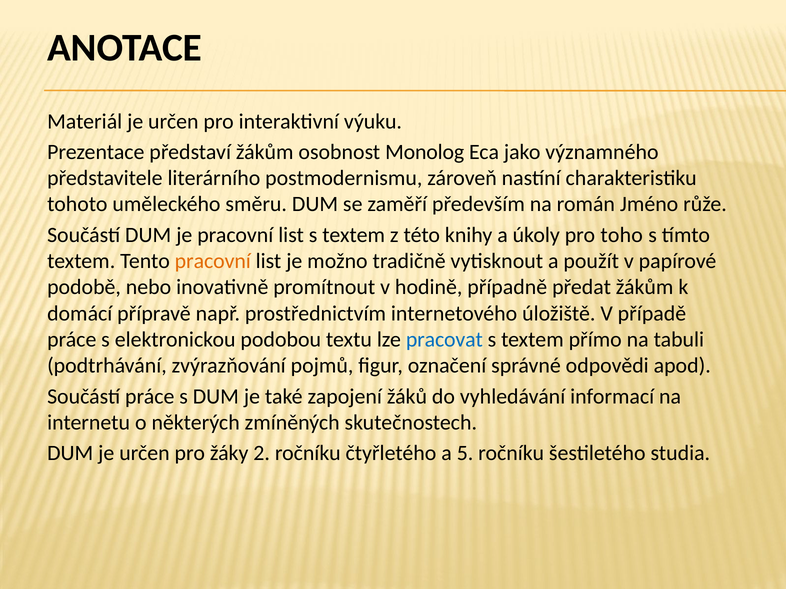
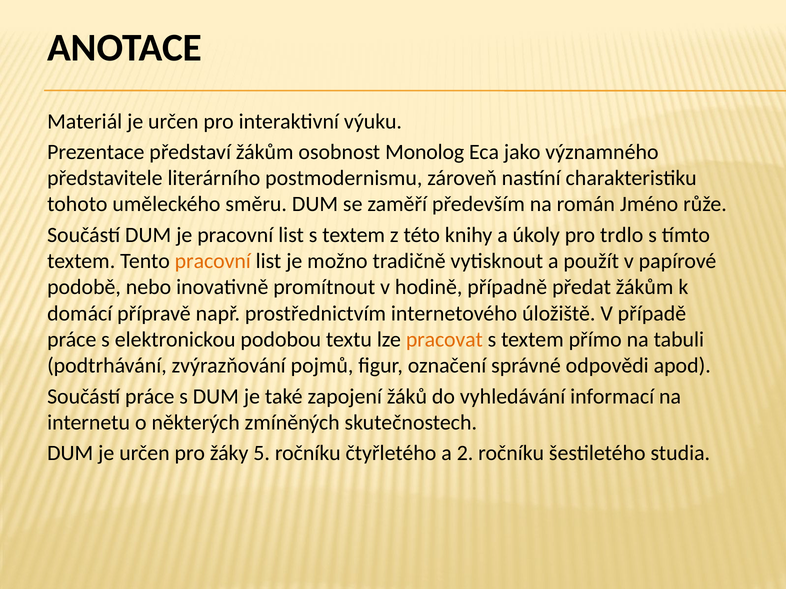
toho: toho -> trdlo (622, 235)
pracovat colour: blue -> orange (444, 340)
2: 2 -> 5 (262, 453)
5: 5 -> 2 (465, 453)
